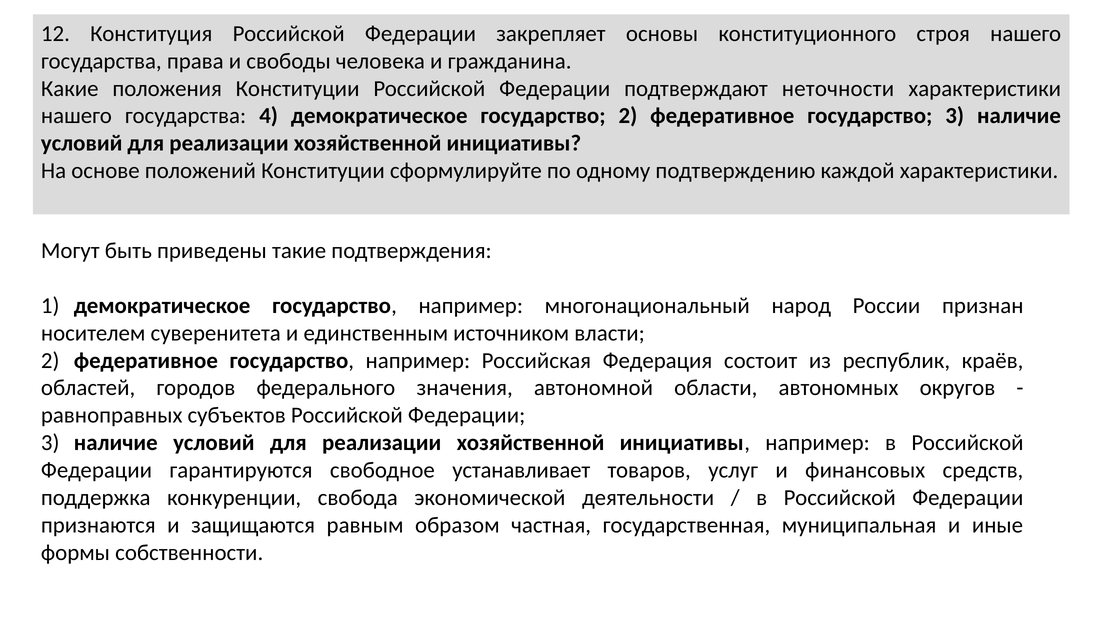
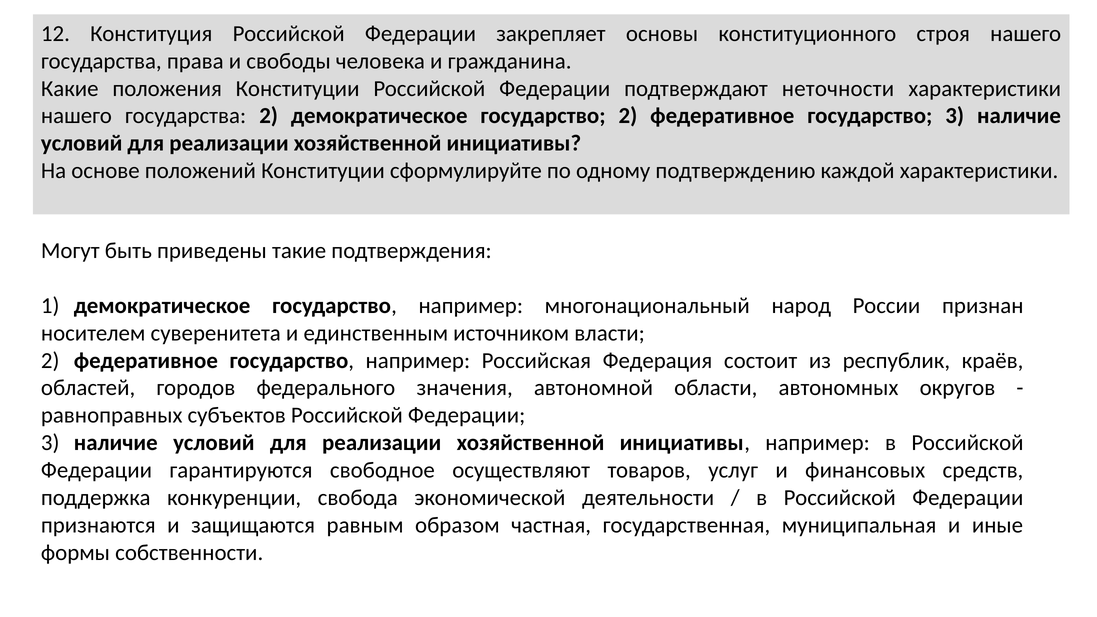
государства 4: 4 -> 2 (269, 116)
устанавливает: устанавливает -> осуществляют (521, 470)
